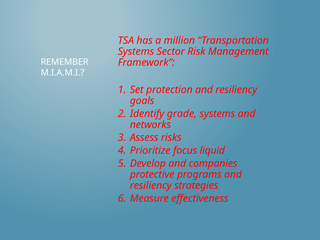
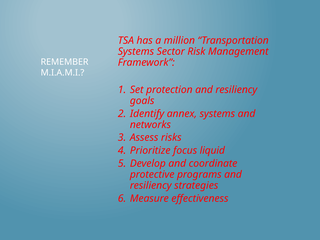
grade: grade -> annex (182, 114)
companies: companies -> coordinate (213, 164)
